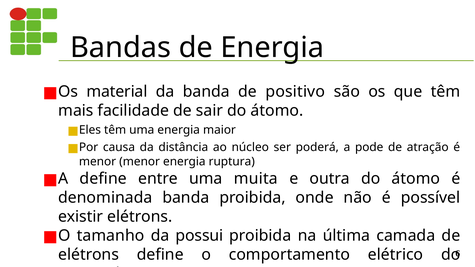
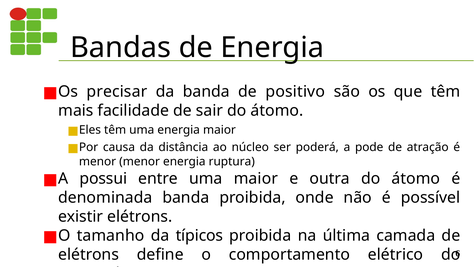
Os material: material -> precisar (117, 92)
A define: define -> possui (103, 179)
uma muita: muita -> maior (256, 179)
possui: possui -> típicos (199, 236)
